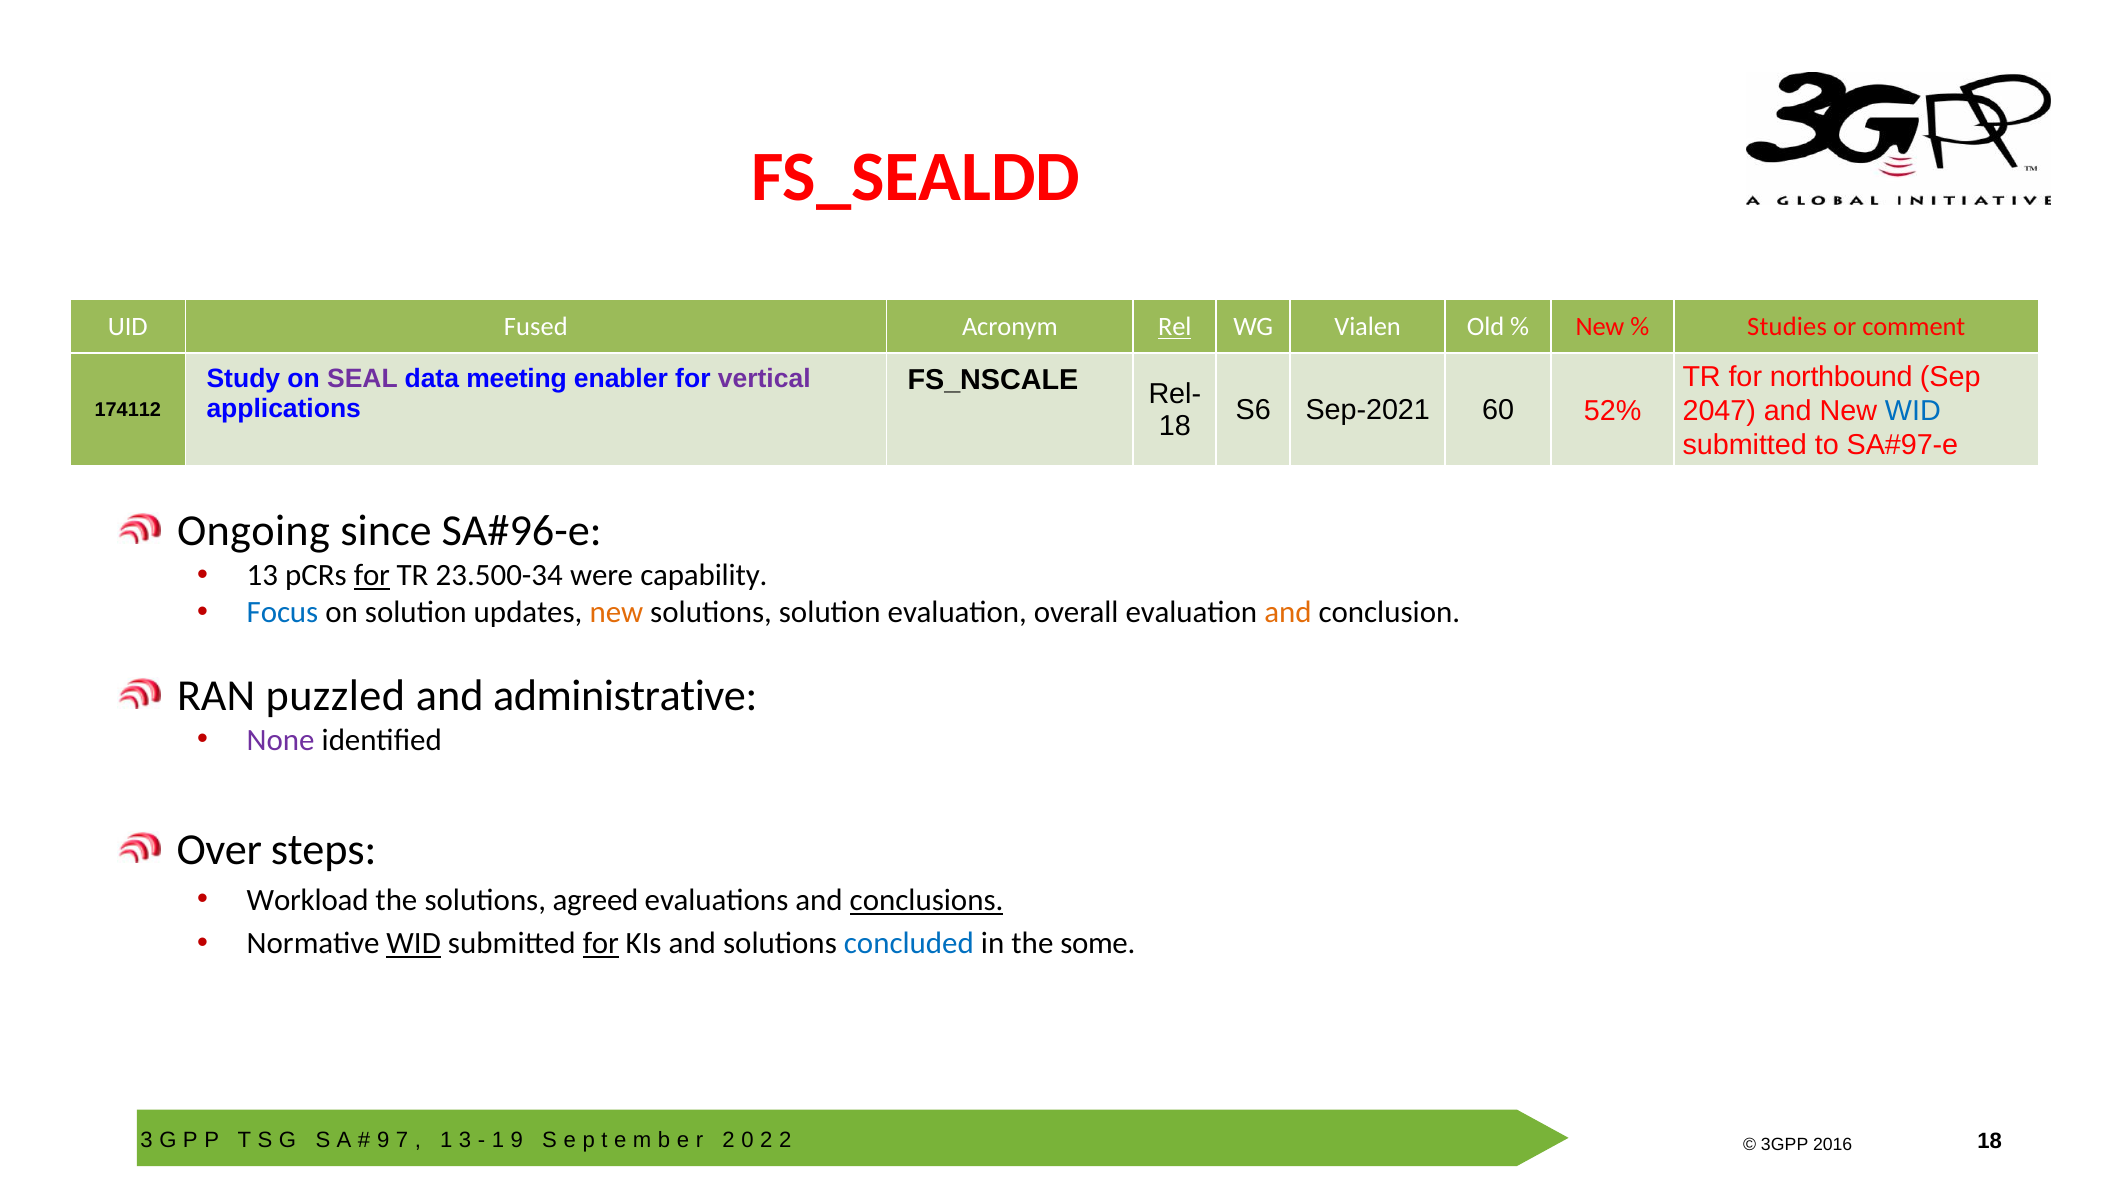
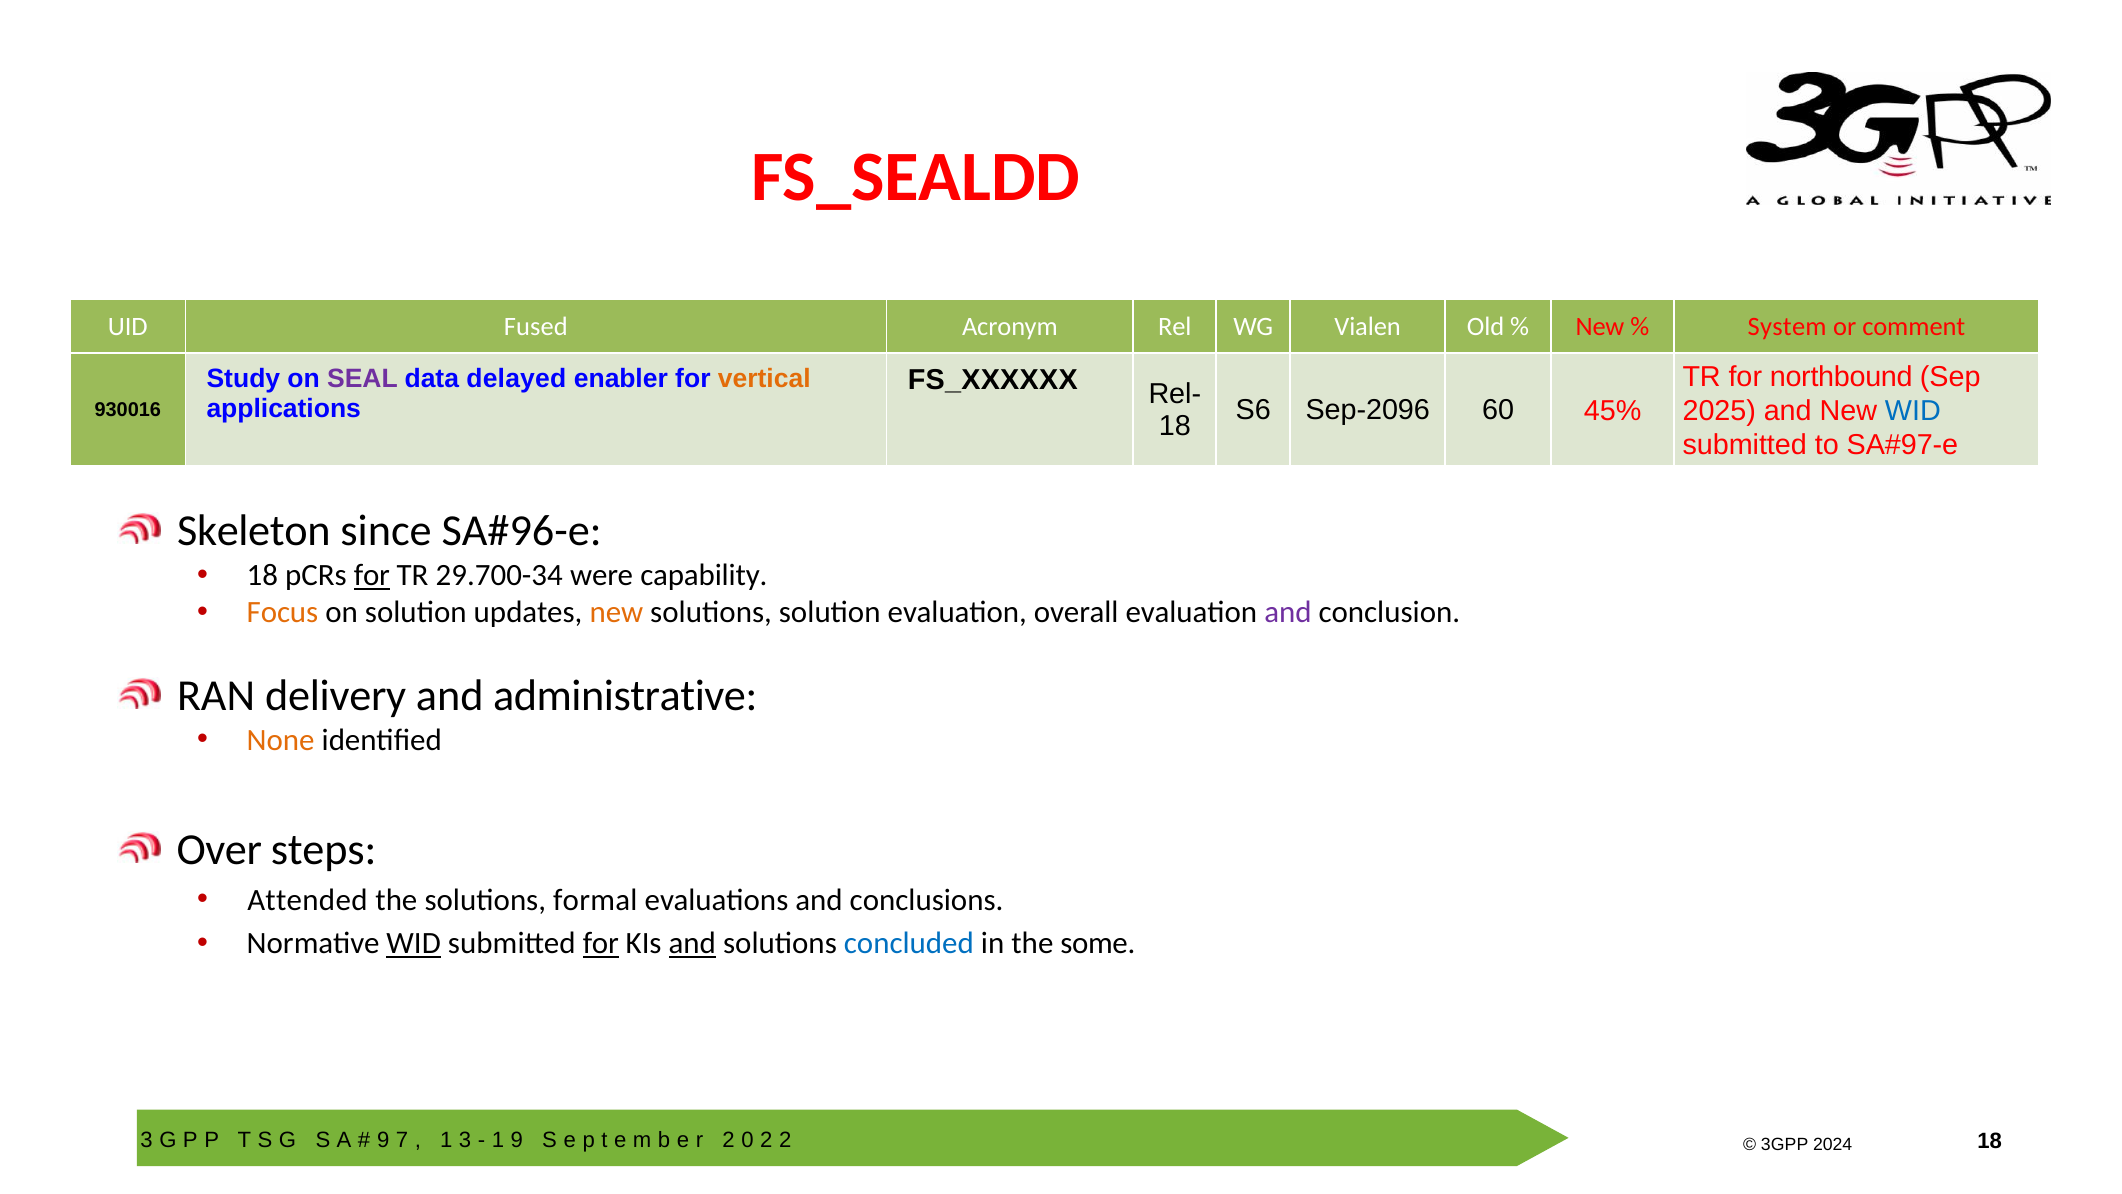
Rel underline: present -> none (1175, 327)
Studies: Studies -> System (1787, 327)
meeting: meeting -> delayed (516, 378)
vertical colour: purple -> orange (764, 378)
FS_NSCALE: FS_NSCALE -> FS_XXXXXX (993, 380)
Sep-2021: Sep-2021 -> Sep-2096 (1368, 410)
52%: 52% -> 45% (1613, 411)
2047: 2047 -> 2025 (1719, 411)
174112: 174112 -> 930016 (128, 410)
Ongoing: Ongoing -> Skeleton (254, 531)
13: 13 -> 18 (262, 575)
23.500-34: 23.500-34 -> 29.700-34 (499, 575)
Focus colour: blue -> orange (282, 612)
and colour: orange -> purple (1288, 612)
puzzled: puzzled -> delivery (336, 696)
None colour: purple -> orange (281, 740)
Workload: Workload -> Attended (307, 900)
agreed: agreed -> formal (595, 900)
conclusions underline: present -> none (927, 900)
and underline: none -> present (692, 943)
2016: 2016 -> 2024 (1833, 1144)
